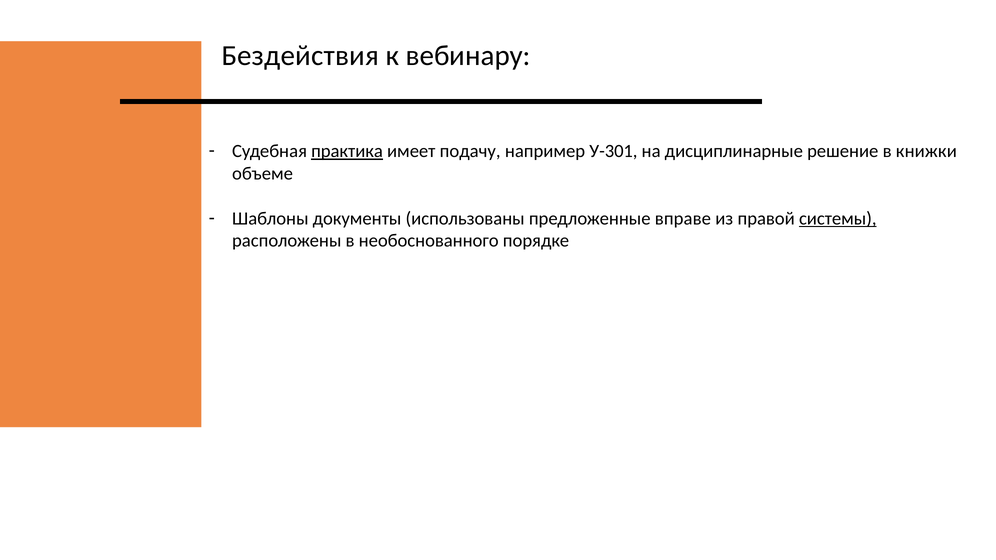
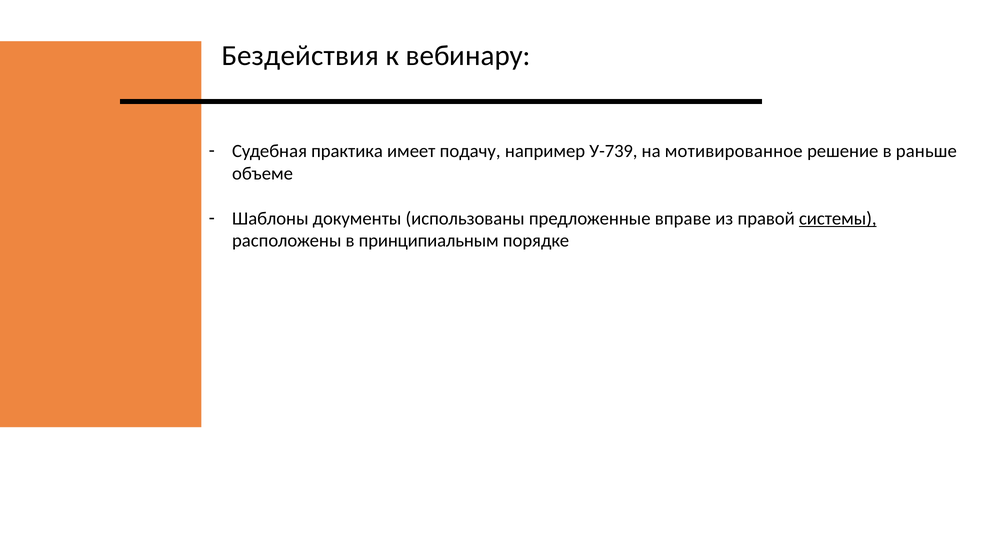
практика underline: present -> none (347, 151)
У-301: У-301 -> У-739 (613, 151)
дисциплинарные: дисциплинарные -> мотивированное (734, 151)
книжки: книжки -> раньше (926, 151)
необоснованного: необоснованного -> принципиальным (429, 241)
